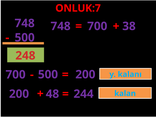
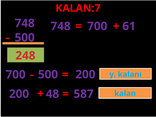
ONLUK:7: ONLUK:7 -> KALAN:7 (78, 8)
38: 38 -> 61 (129, 26)
244: 244 -> 587 (84, 94)
